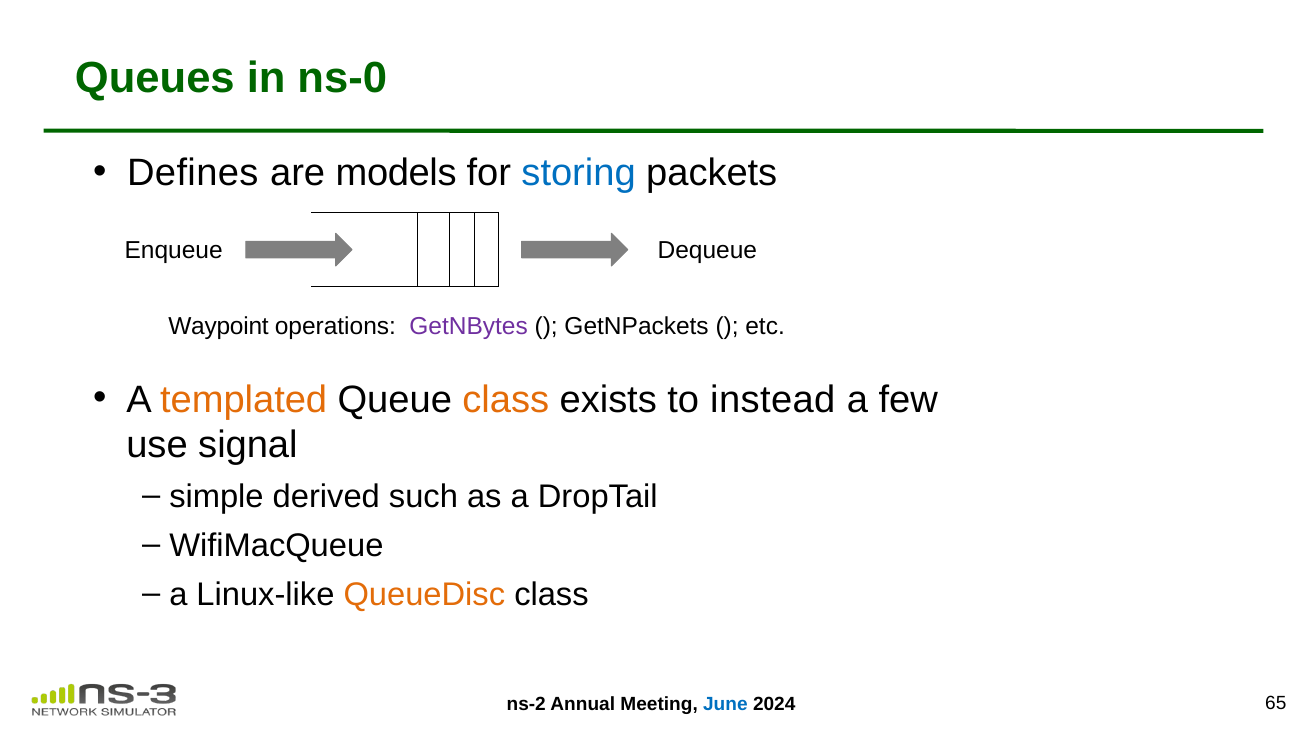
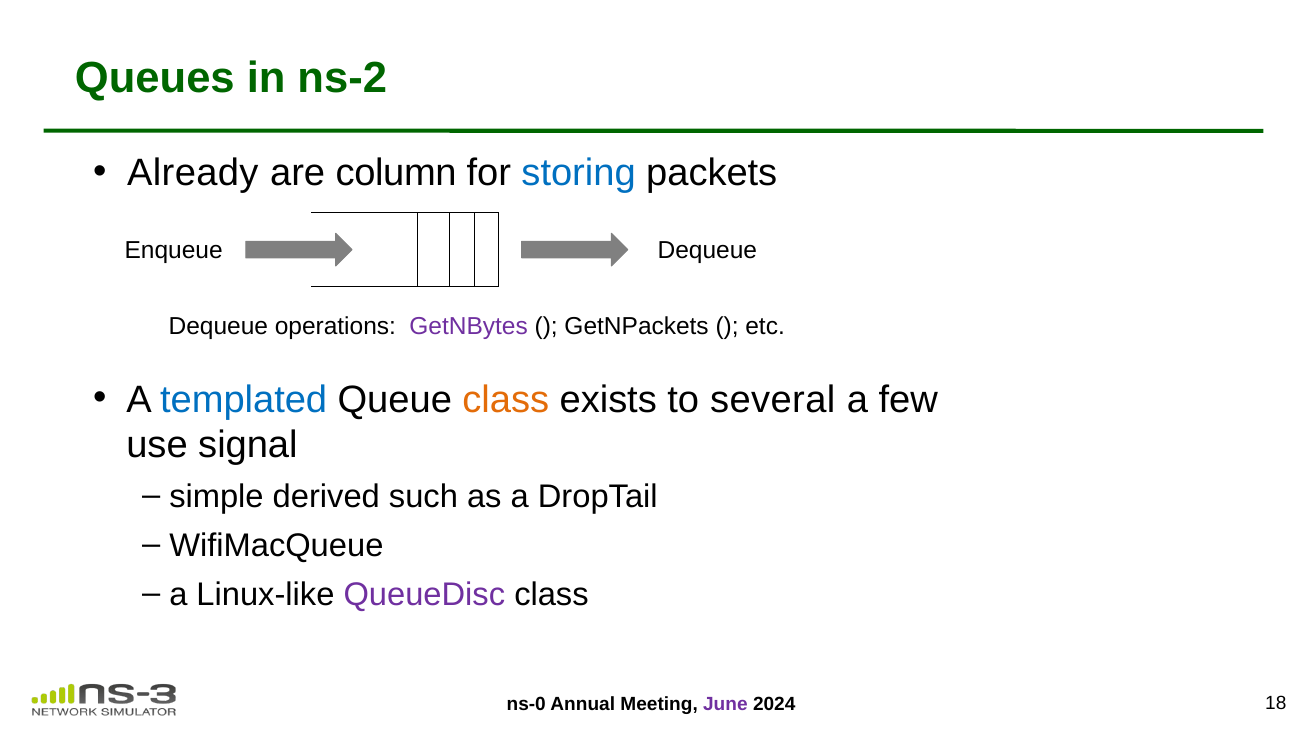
ns-0: ns-0 -> ns-2 (342, 78)
Defines: Defines -> Already (193, 173)
models: models -> column (396, 173)
Waypoint: Waypoint -> Dequeue (218, 327)
templated colour: orange -> blue (244, 400)
instead: instead -> several (773, 400)
QueueDisc colour: orange -> purple (424, 594)
ns-2: ns-2 -> ns-0 (526, 704)
June colour: blue -> purple (725, 704)
65: 65 -> 18 (1276, 704)
